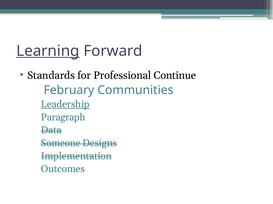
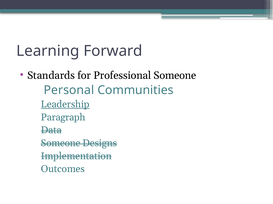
Learning underline: present -> none (48, 51)
Professional Continue: Continue -> Someone (175, 76)
February: February -> Personal (69, 91)
